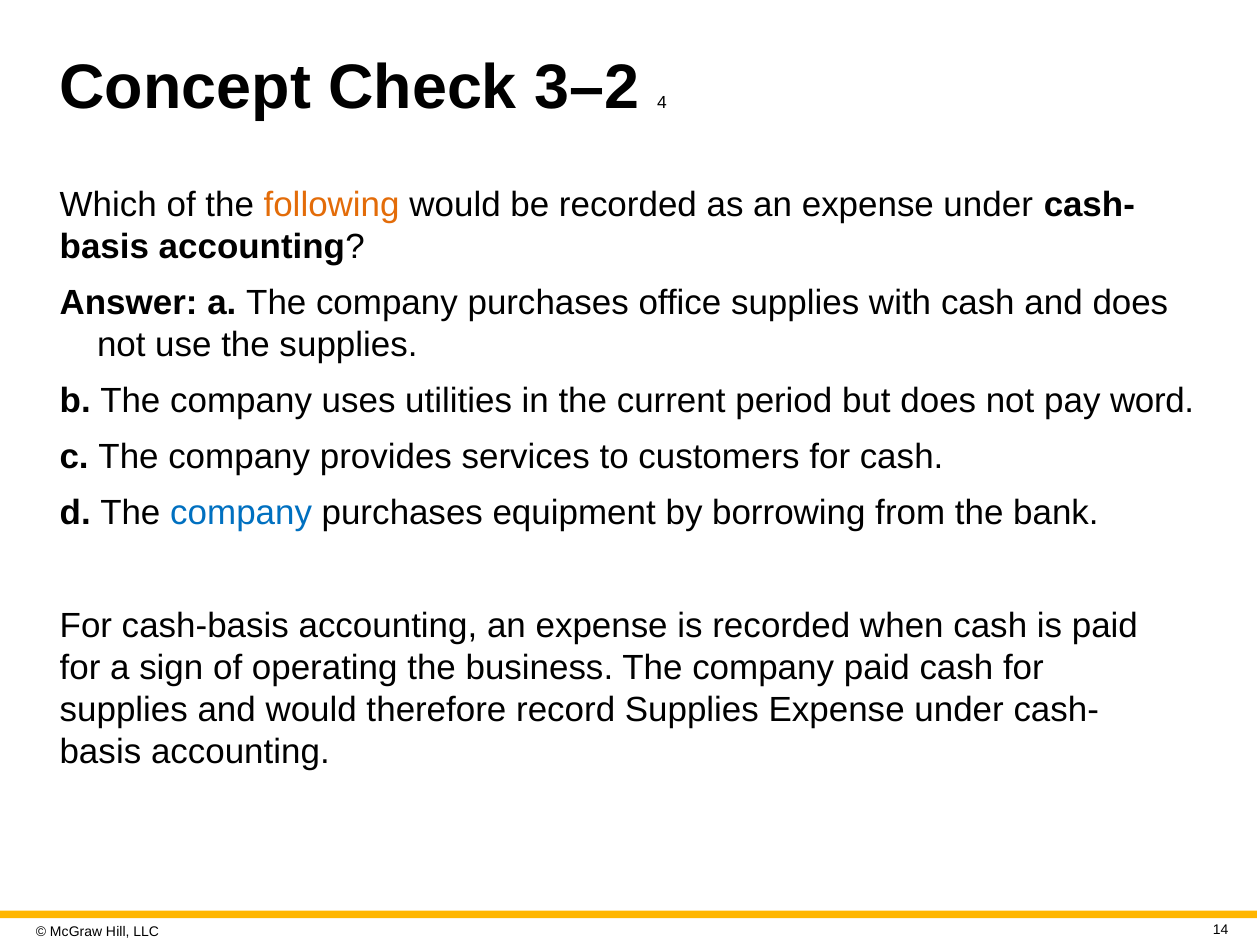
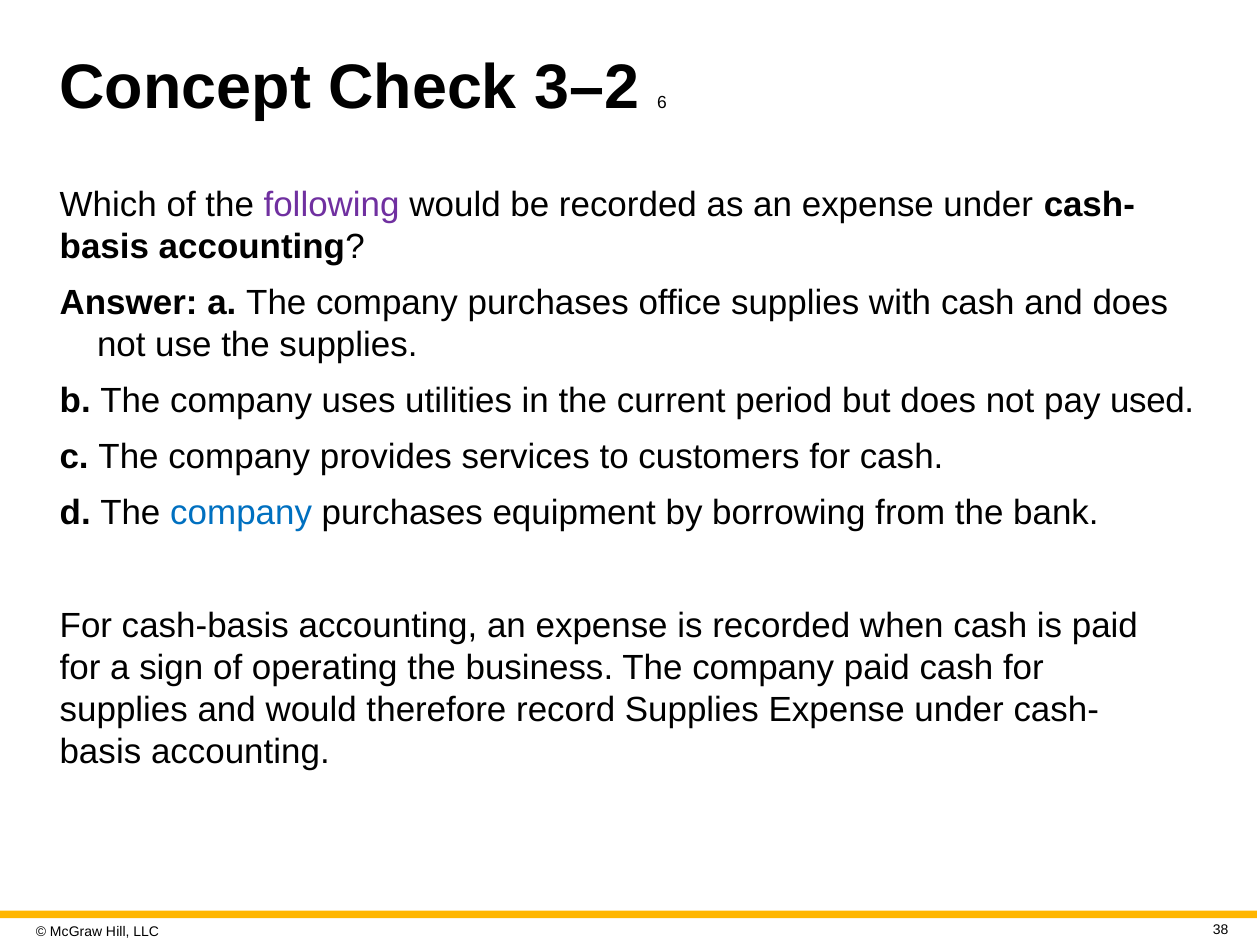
4: 4 -> 6 (662, 103)
following colour: orange -> purple (332, 205)
word: word -> used (1152, 401)
14: 14 -> 38 (1221, 929)
